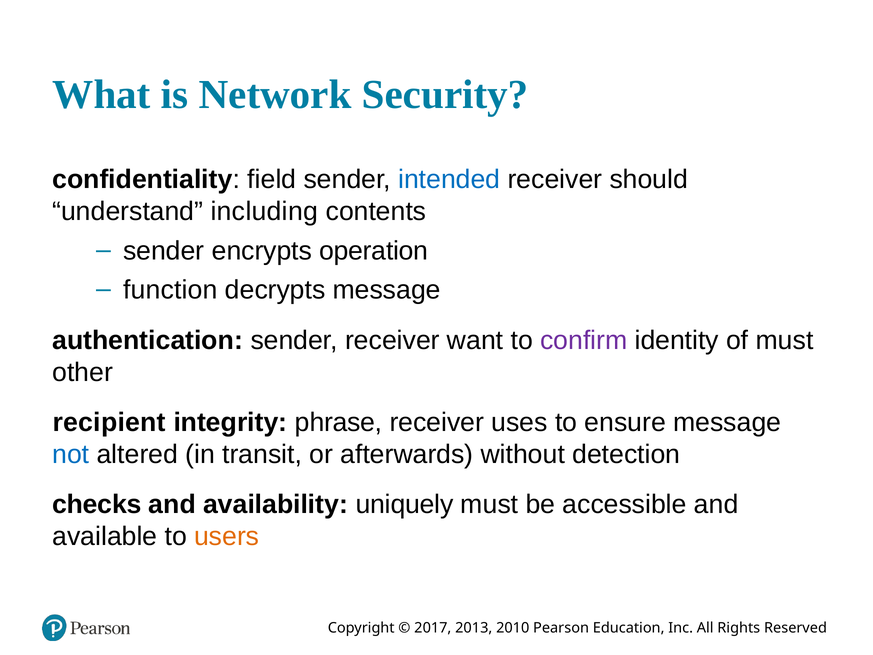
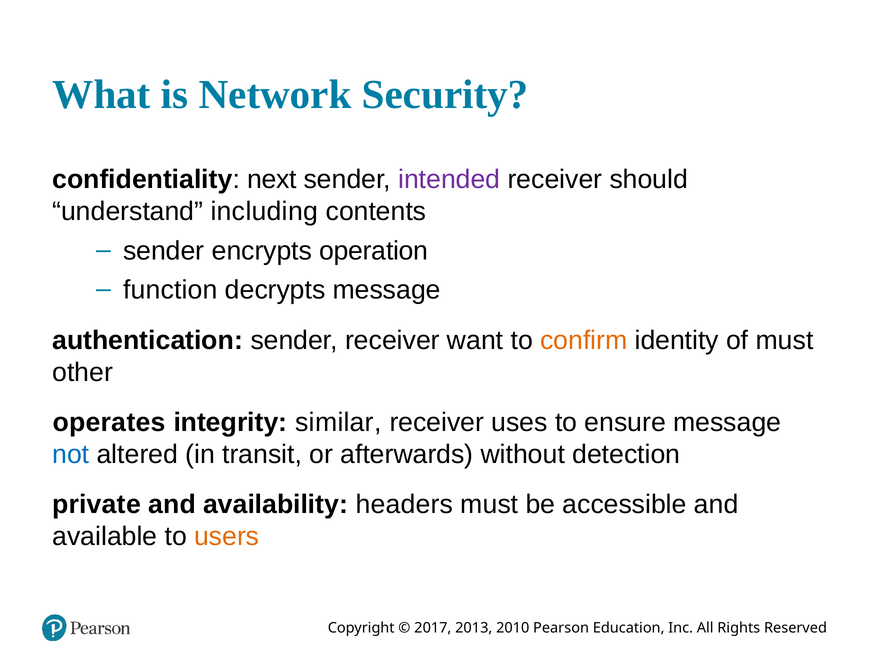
field: field -> next (272, 179)
intended colour: blue -> purple (449, 179)
confirm colour: purple -> orange (584, 340)
recipient: recipient -> operates (109, 422)
phrase: phrase -> similar (338, 422)
checks: checks -> private (97, 504)
uniquely: uniquely -> headers (404, 504)
